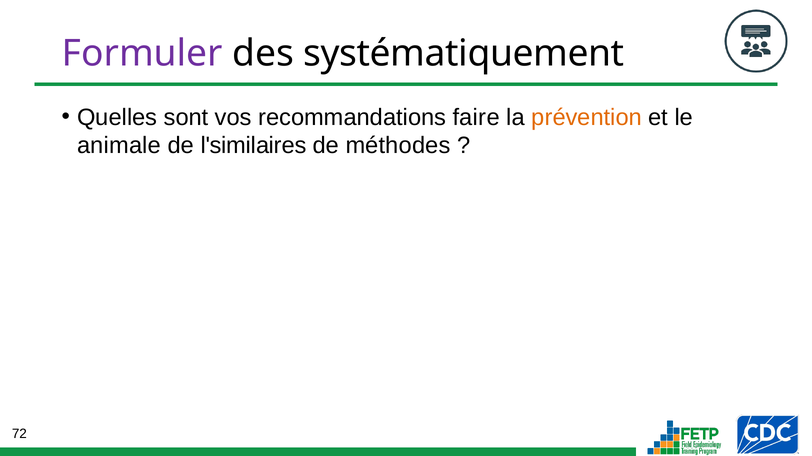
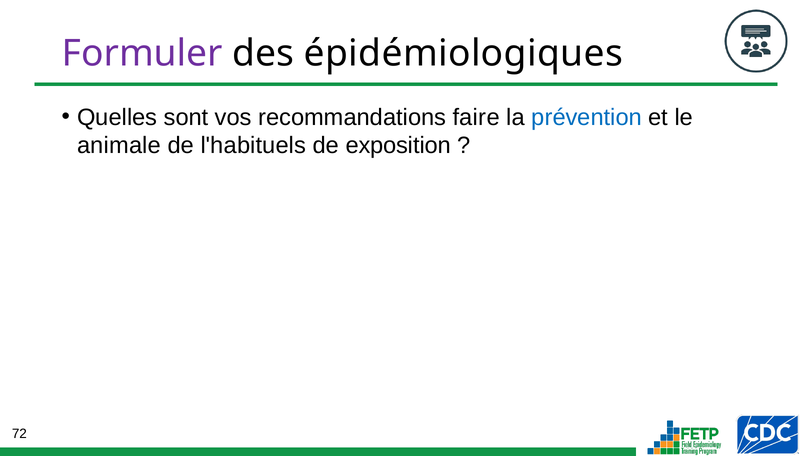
systématiquement: systématiquement -> épidémiologiques (463, 53)
prévention colour: orange -> blue (587, 117)
l'similaires: l'similaires -> l'habituels (253, 146)
méthodes: méthodes -> exposition (398, 146)
